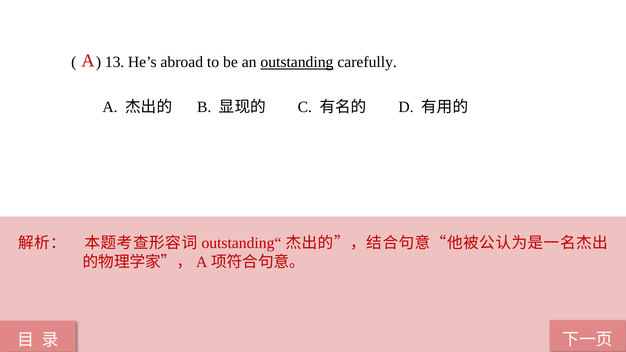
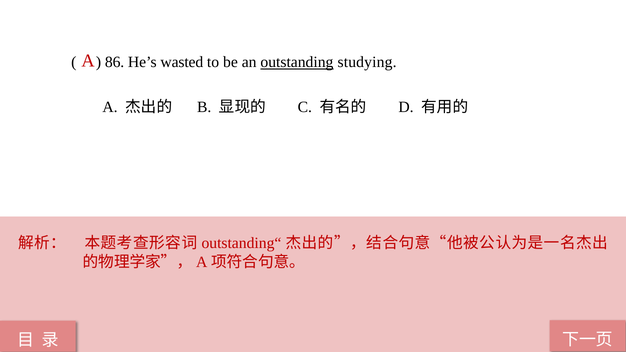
13: 13 -> 86 (115, 62)
abroad: abroad -> wasted (182, 62)
carefully: carefully -> studying (367, 62)
